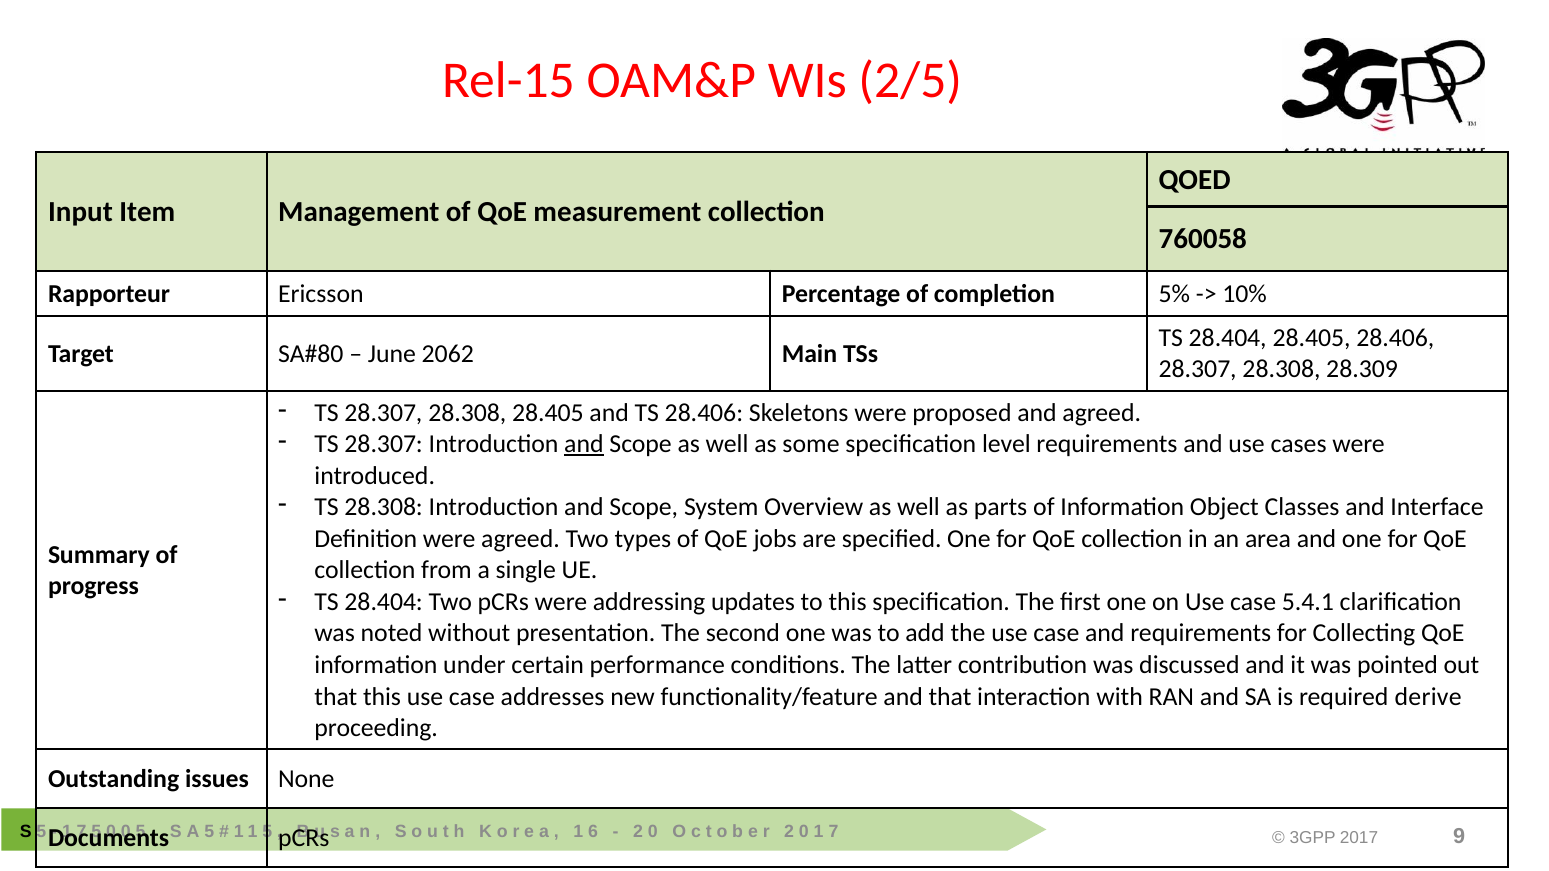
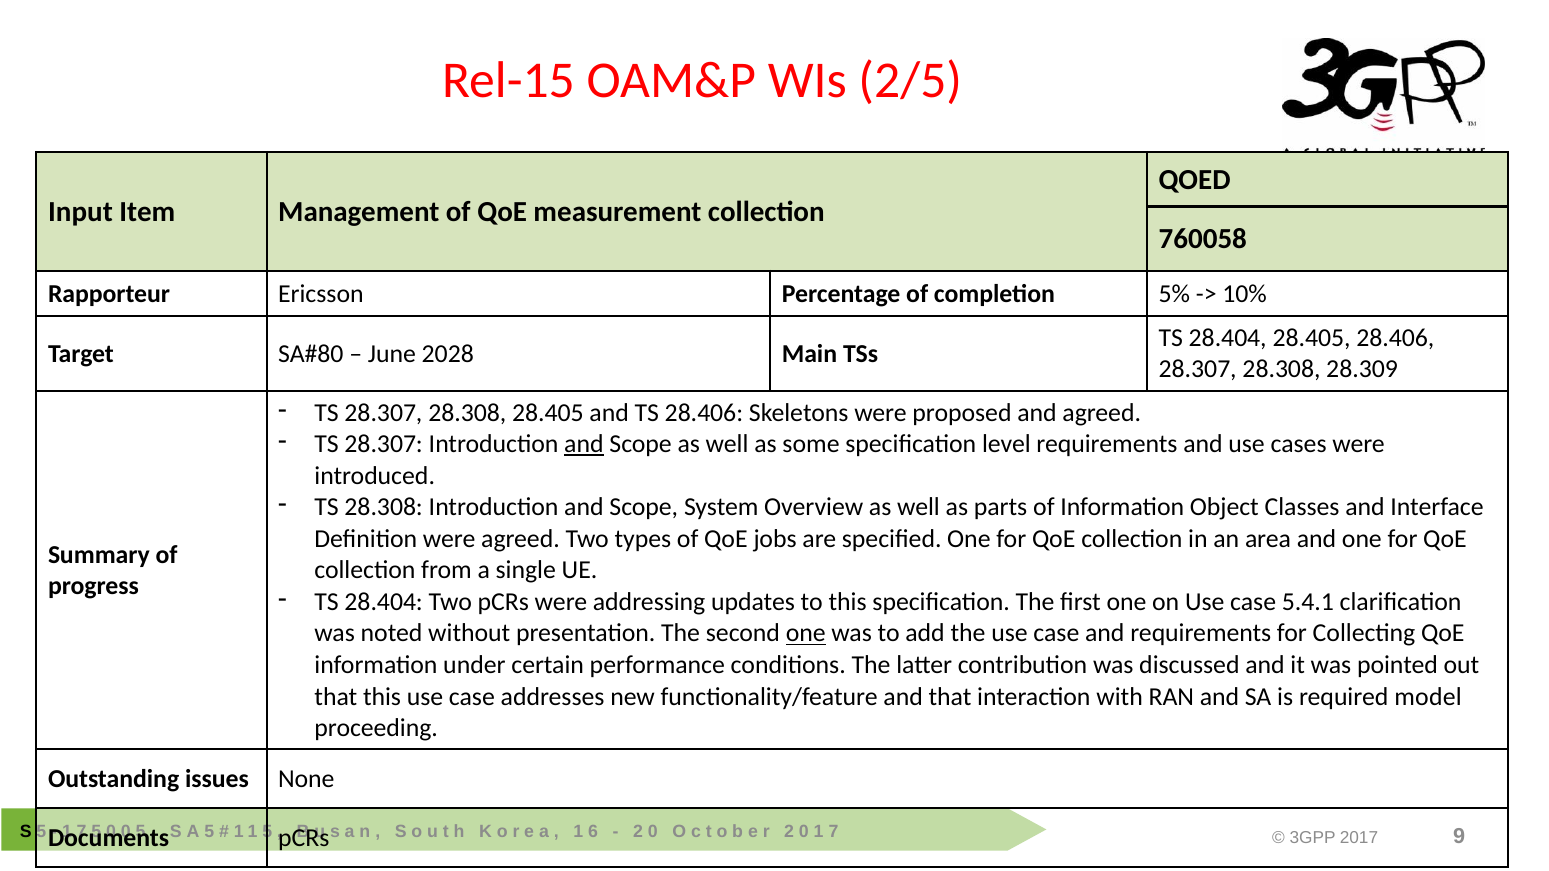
2062: 2062 -> 2028 (448, 354)
one underline: none -> present (806, 634)
derive: derive -> model (1428, 697)
